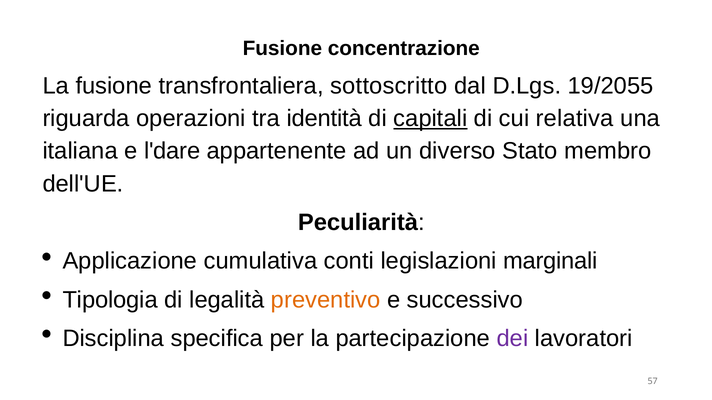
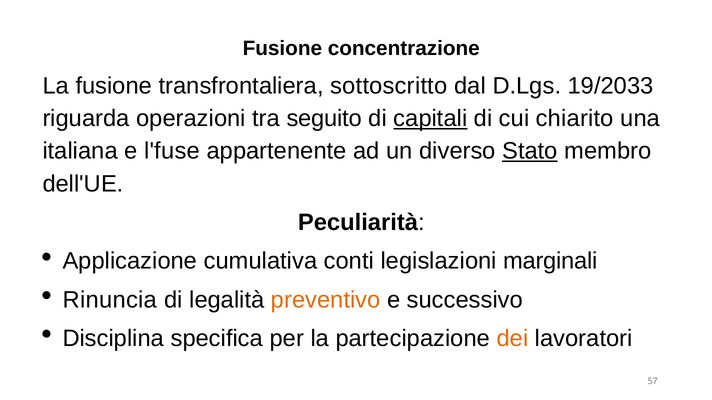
19/2055: 19/2055 -> 19/2033 (611, 86)
identità: identità -> seguito (324, 119)
relativa: relativa -> chiarito (575, 119)
l'dare: l'dare -> l'fuse (172, 151)
Stato underline: none -> present (530, 151)
Tipologia: Tipologia -> Rinuncia (110, 300)
dei colour: purple -> orange (512, 339)
